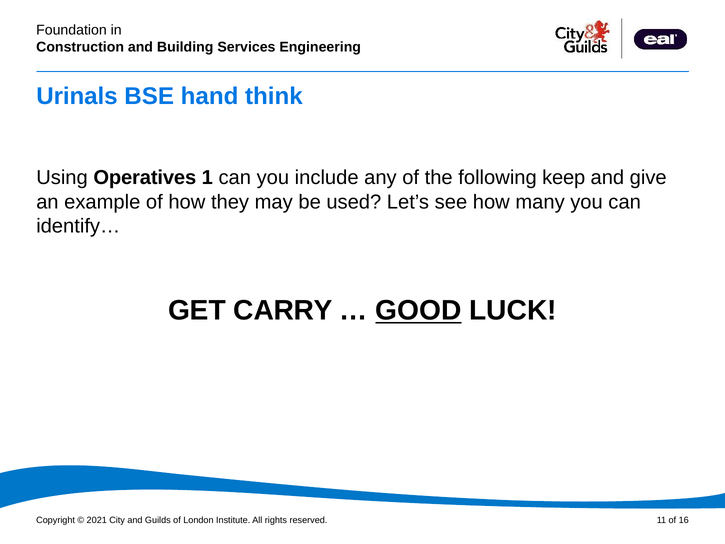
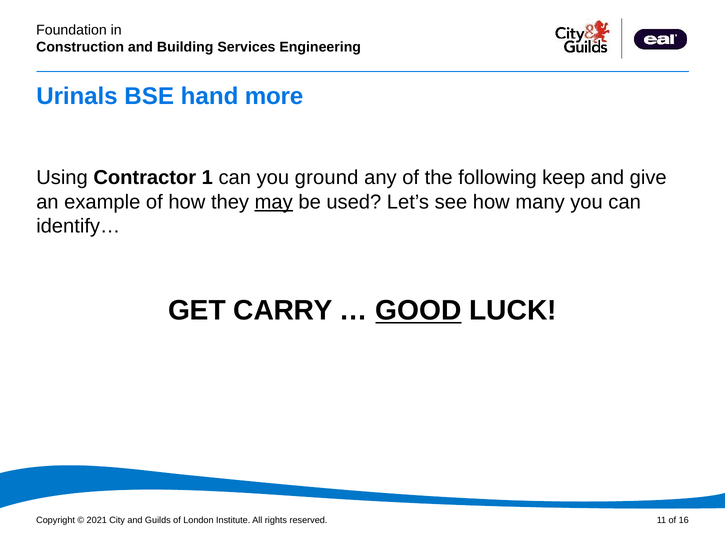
think: think -> more (274, 96)
Operatives: Operatives -> Contractor (145, 178)
include: include -> ground (327, 178)
may underline: none -> present (274, 202)
